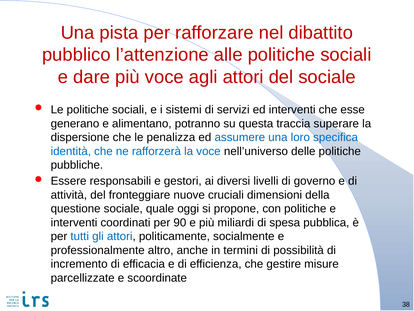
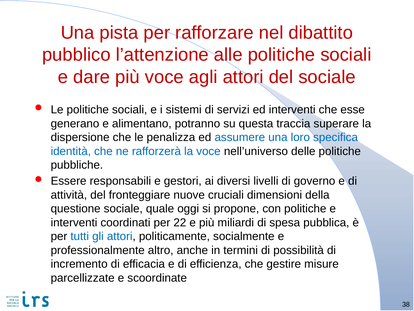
90: 90 -> 22 (180, 222)
